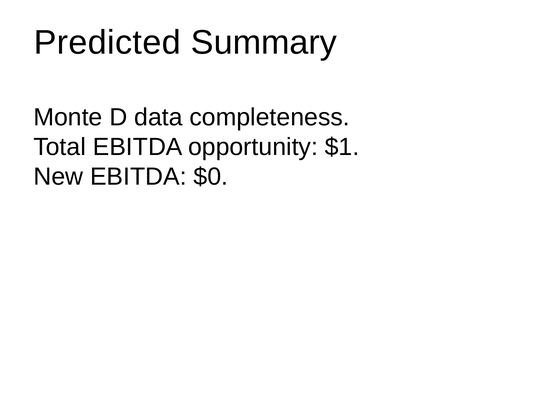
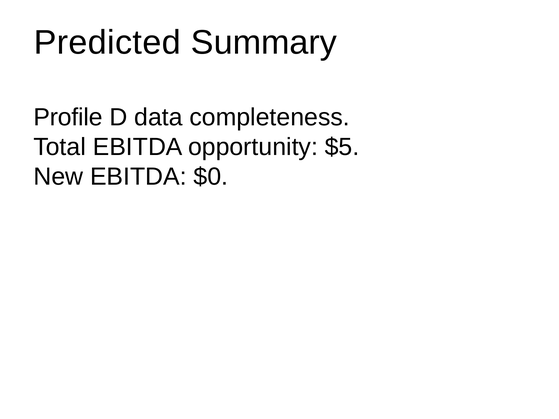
Monte: Monte -> Profile (68, 117)
$1: $1 -> $5 (342, 147)
